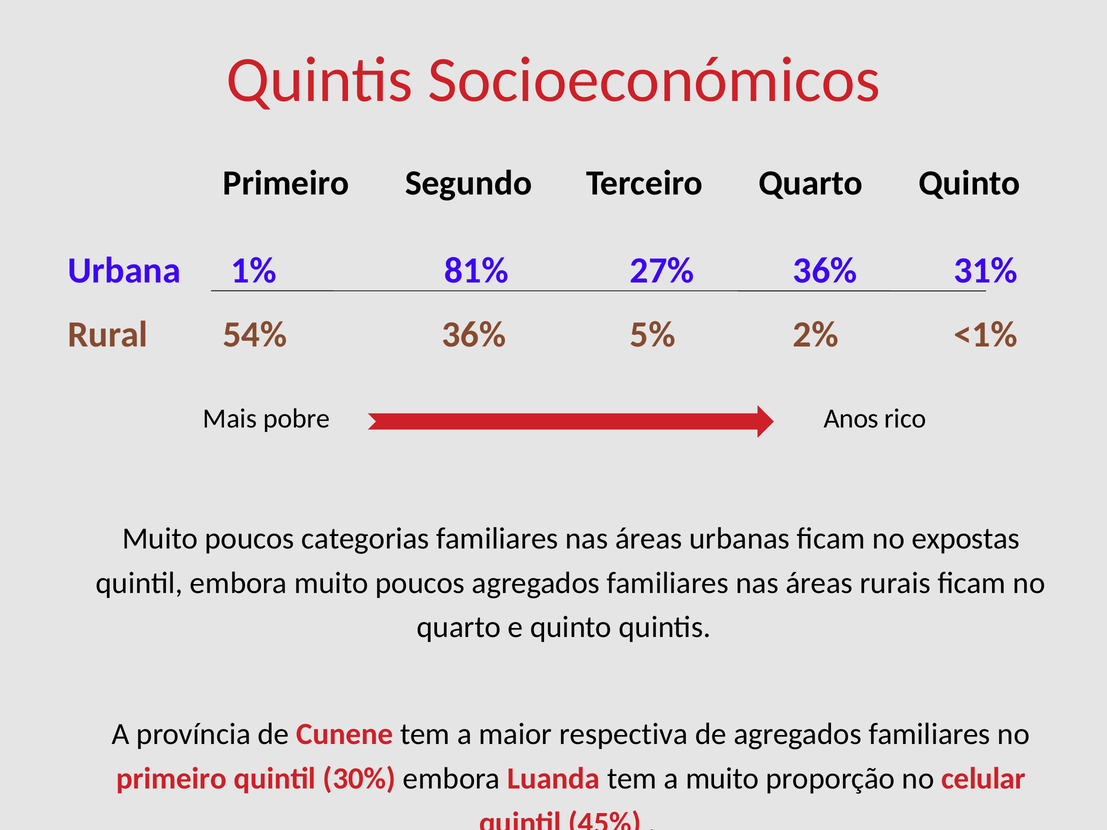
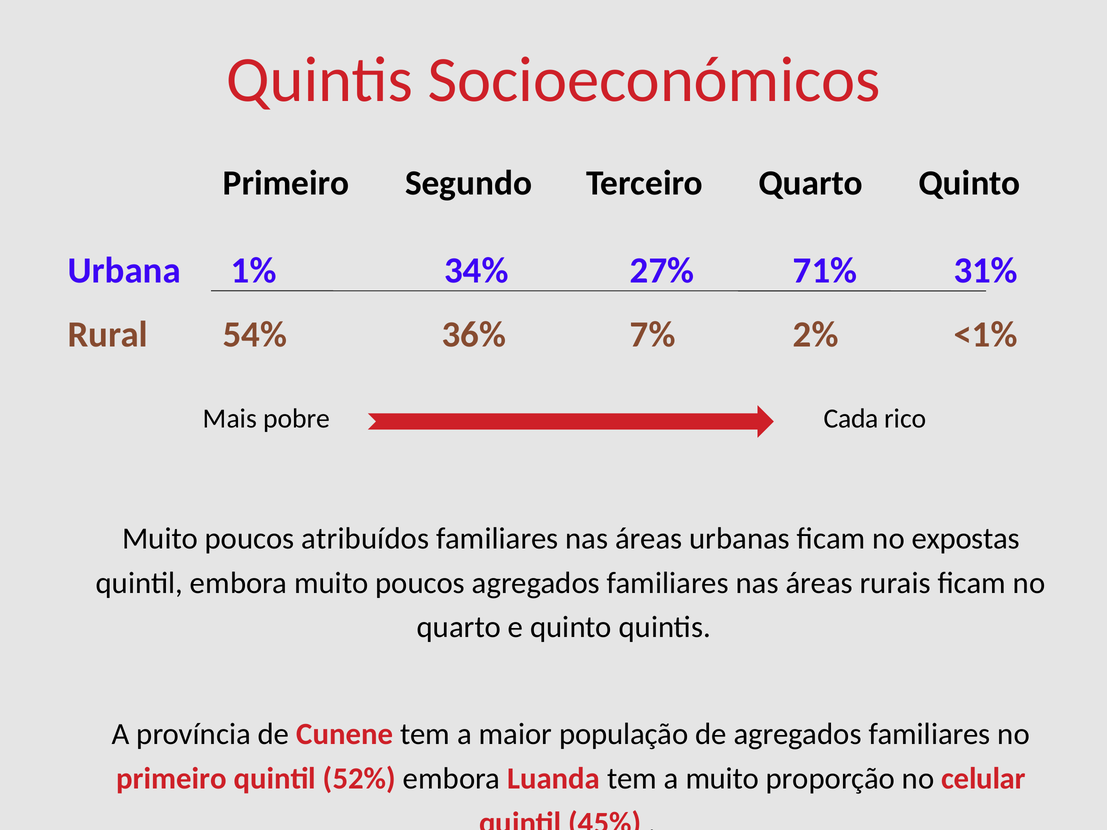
81%: 81% -> 34% (476, 270)
27% 36%: 36% -> 71% (825, 270)
5%: 5% -> 7% (653, 335)
Anos: Anos -> Cada (851, 419)
categorias: categorias -> atribuídos (365, 539)
respectiva: respectiva -> população (624, 735)
30%: 30% -> 52% (359, 779)
